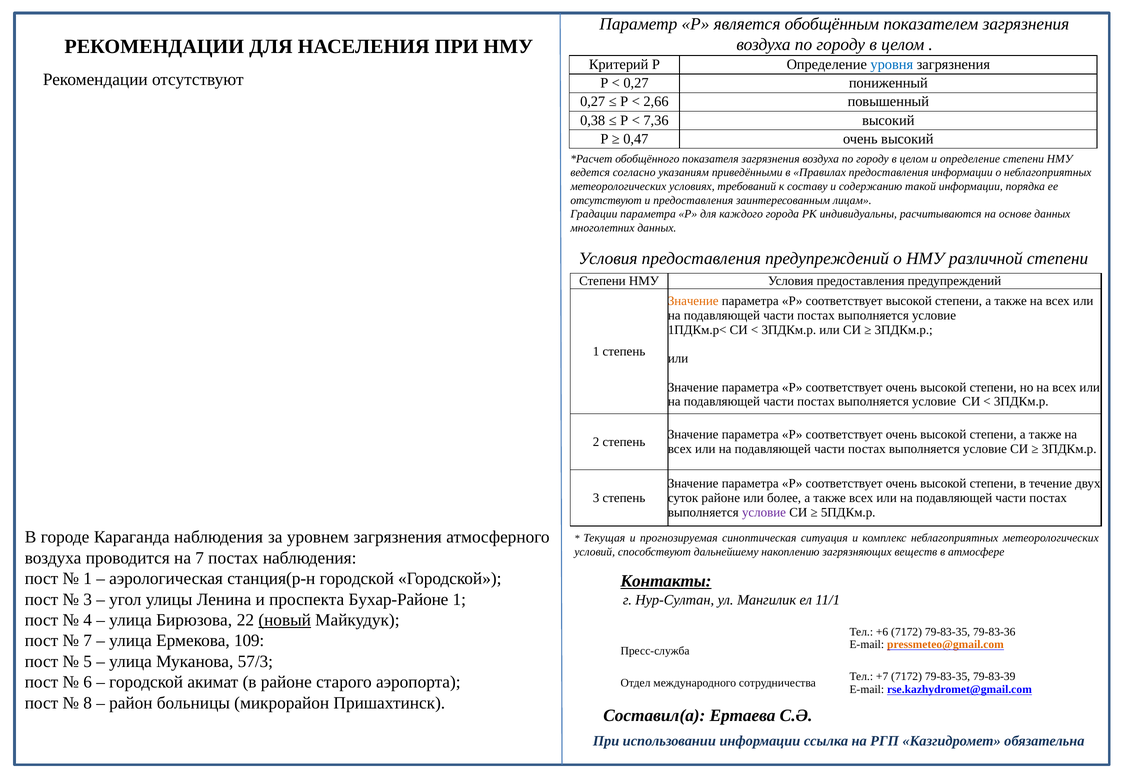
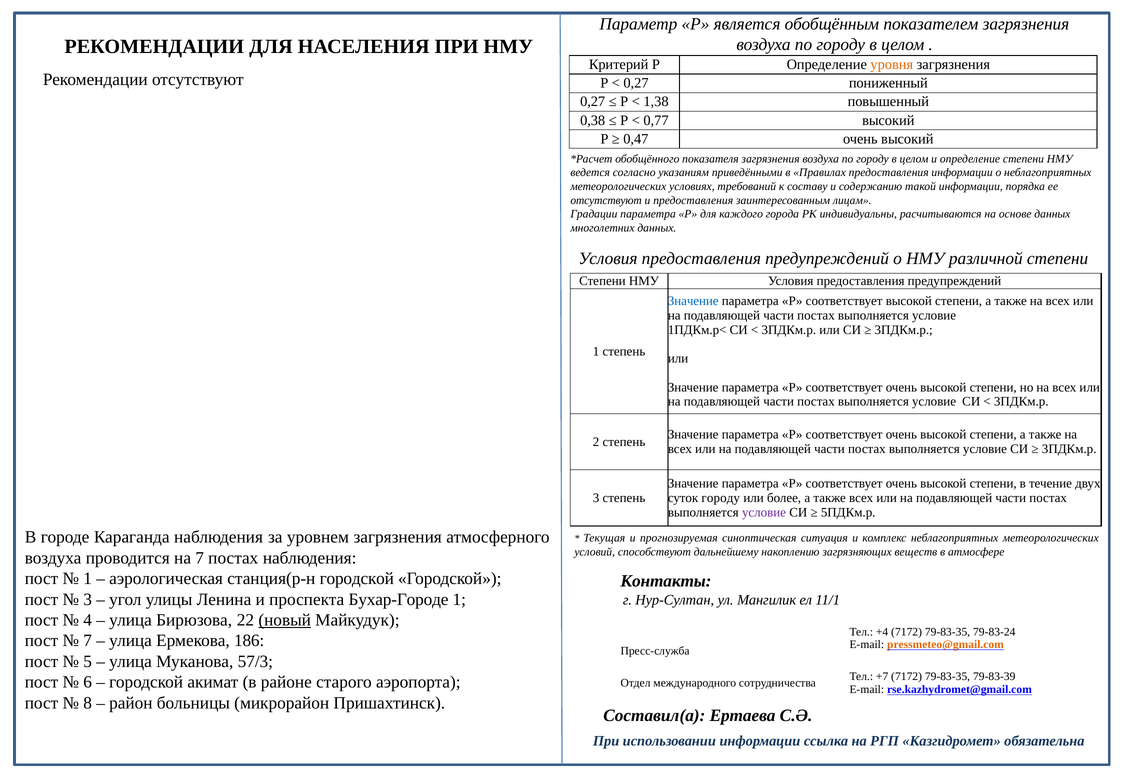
уровня colour: blue -> orange (892, 65)
2,66: 2,66 -> 1,38 (656, 102)
7,36: 7,36 -> 0,77 (656, 120)
Значение colour: orange -> blue (693, 301)
суток районе: районе -> городу (721, 498)
Контакты underline: present -> none (666, 581)
Бухар-Районе: Бухар-Районе -> Бухар-Городе (399, 599)
+6: +6 -> +4 (882, 632)
79-83-36: 79-83-36 -> 79-83-24 (994, 632)
109: 109 -> 186 (249, 641)
